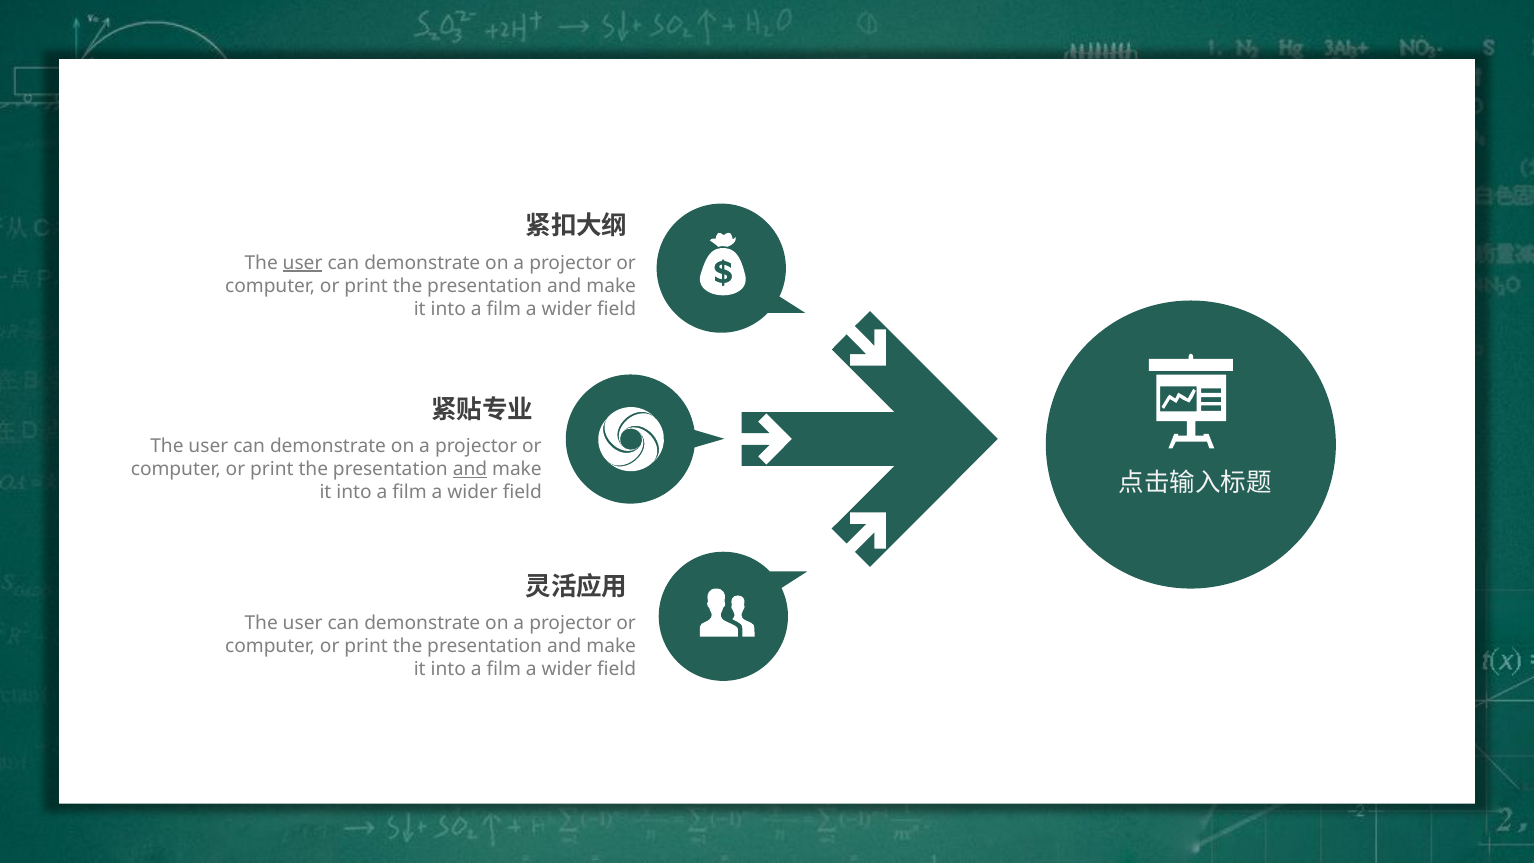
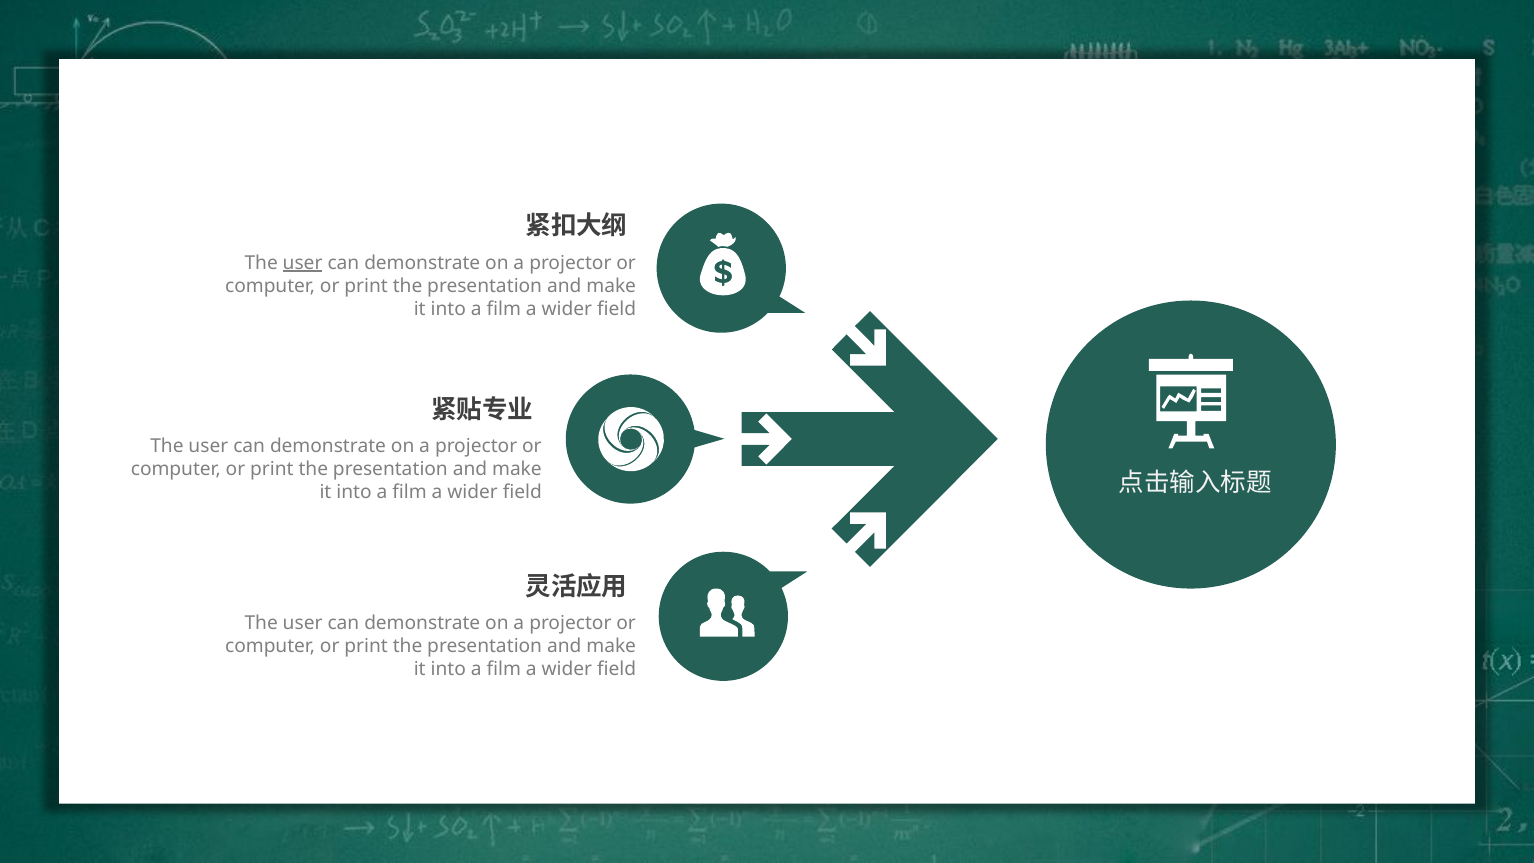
and underline: present -> none (470, 469)
